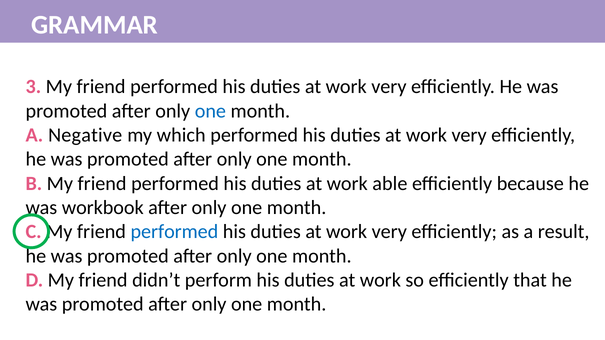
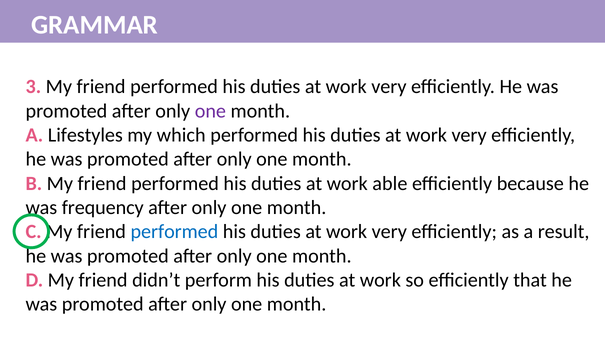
one colour: blue -> purple (210, 111)
Negative: Negative -> Lifestyles (85, 135)
workbook: workbook -> frequency (103, 208)
